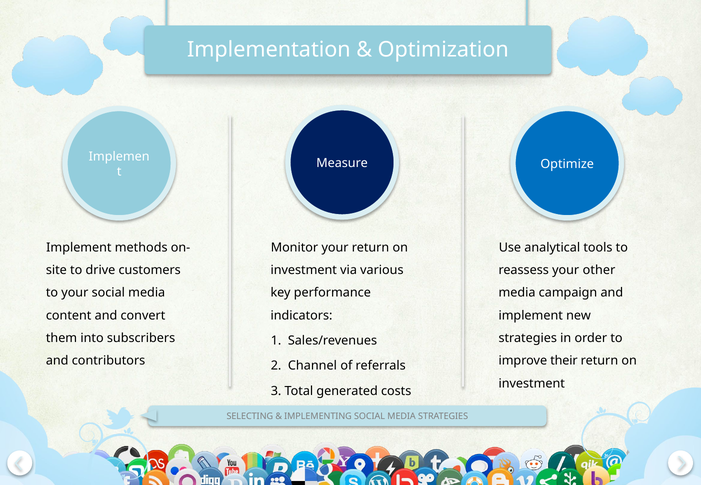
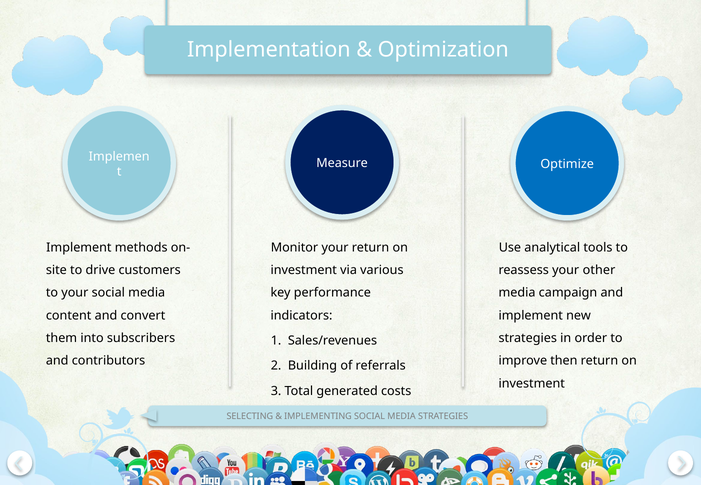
their: their -> then (564, 361)
Channel: Channel -> Building (312, 366)
